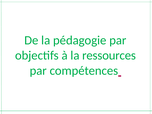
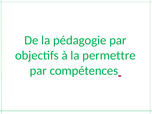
ressources: ressources -> permettre (109, 55)
